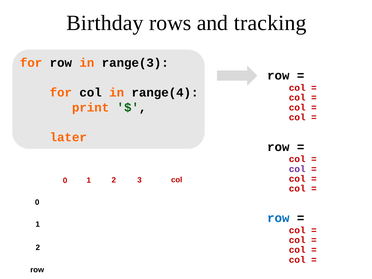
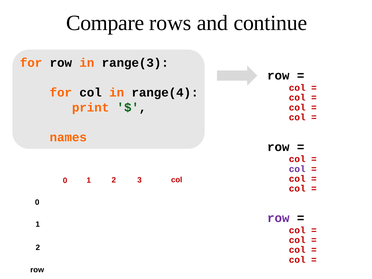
Birthday: Birthday -> Compare (105, 23)
tracking: tracking -> continue (270, 23)
later: later -> names (68, 137)
row colour: blue -> purple (278, 218)
